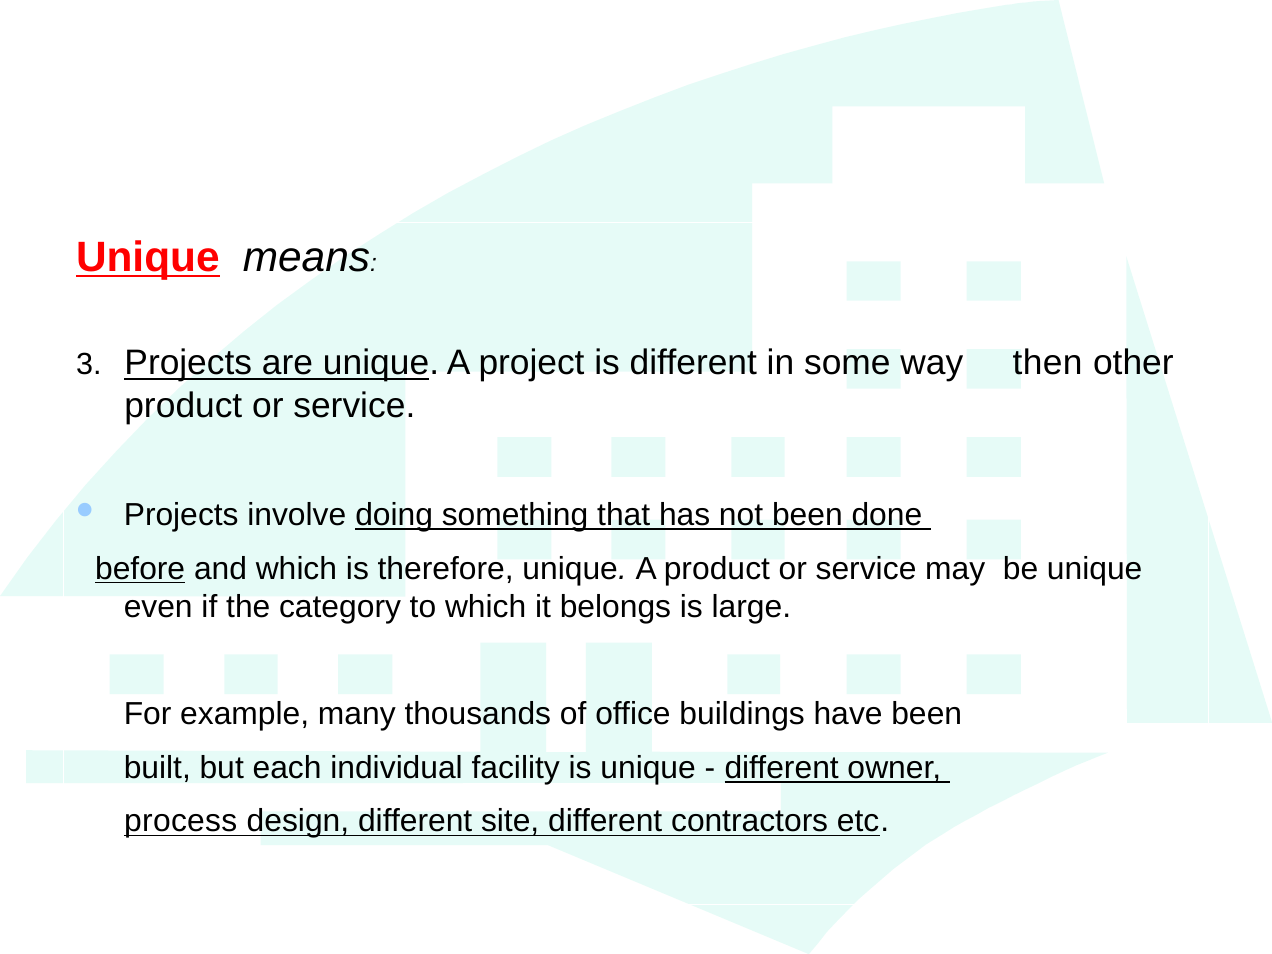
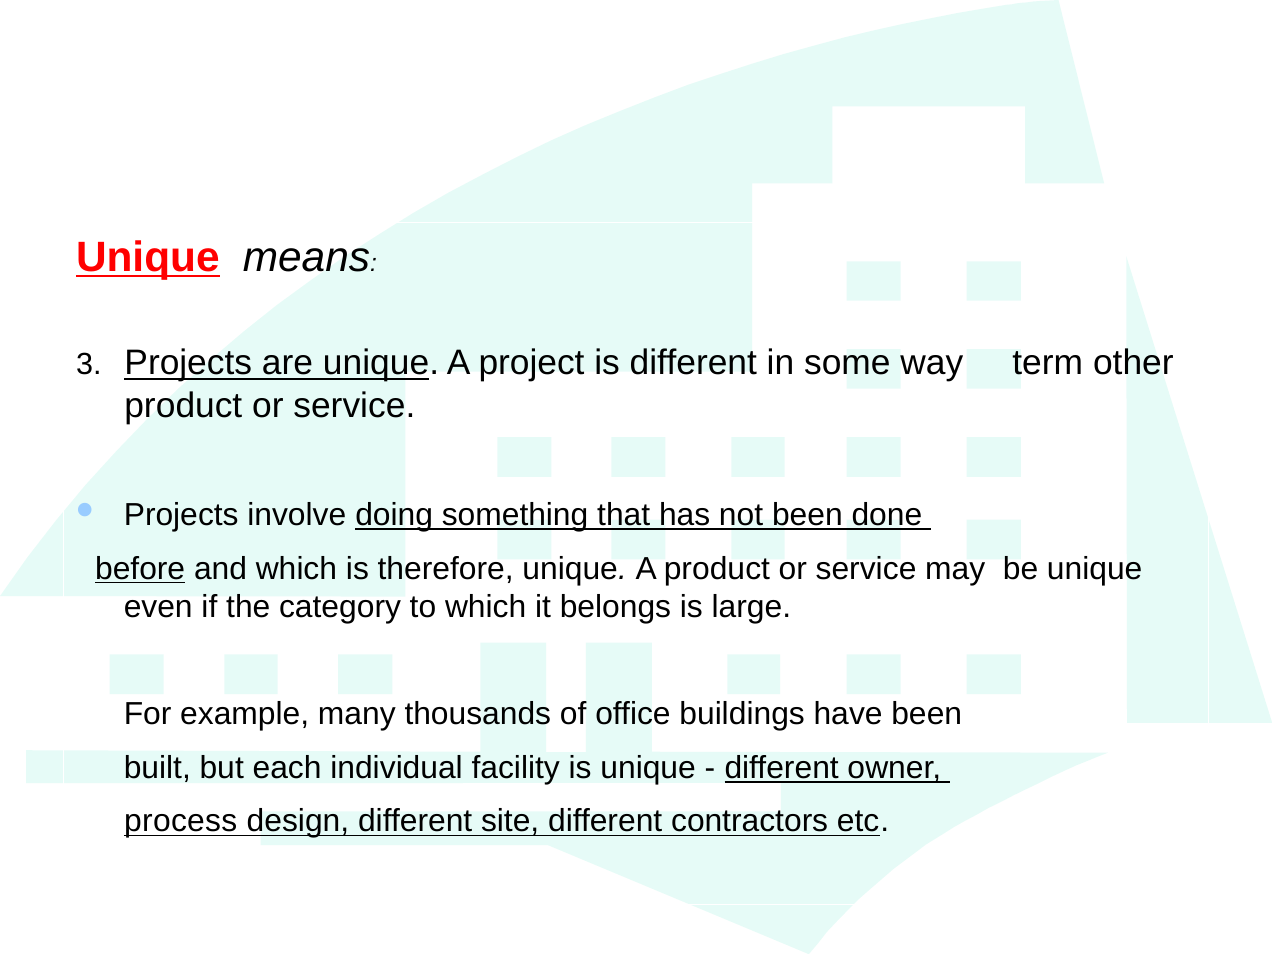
then: then -> term (1048, 363)
